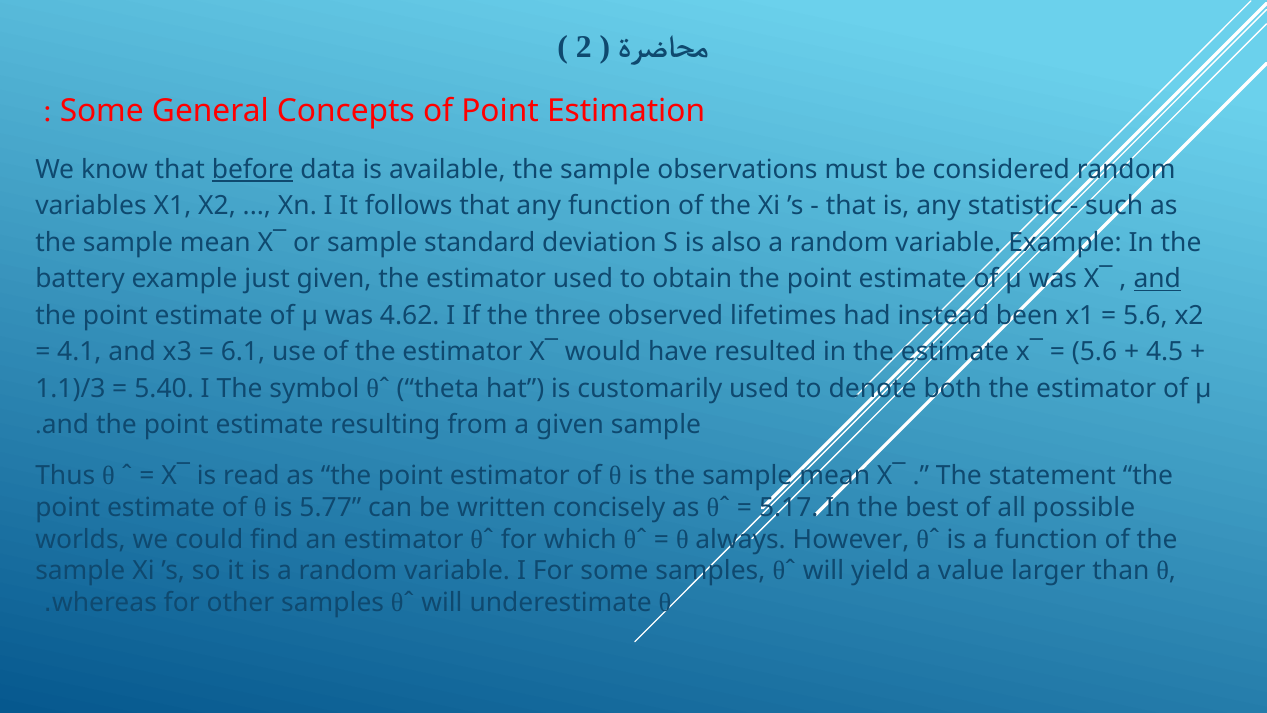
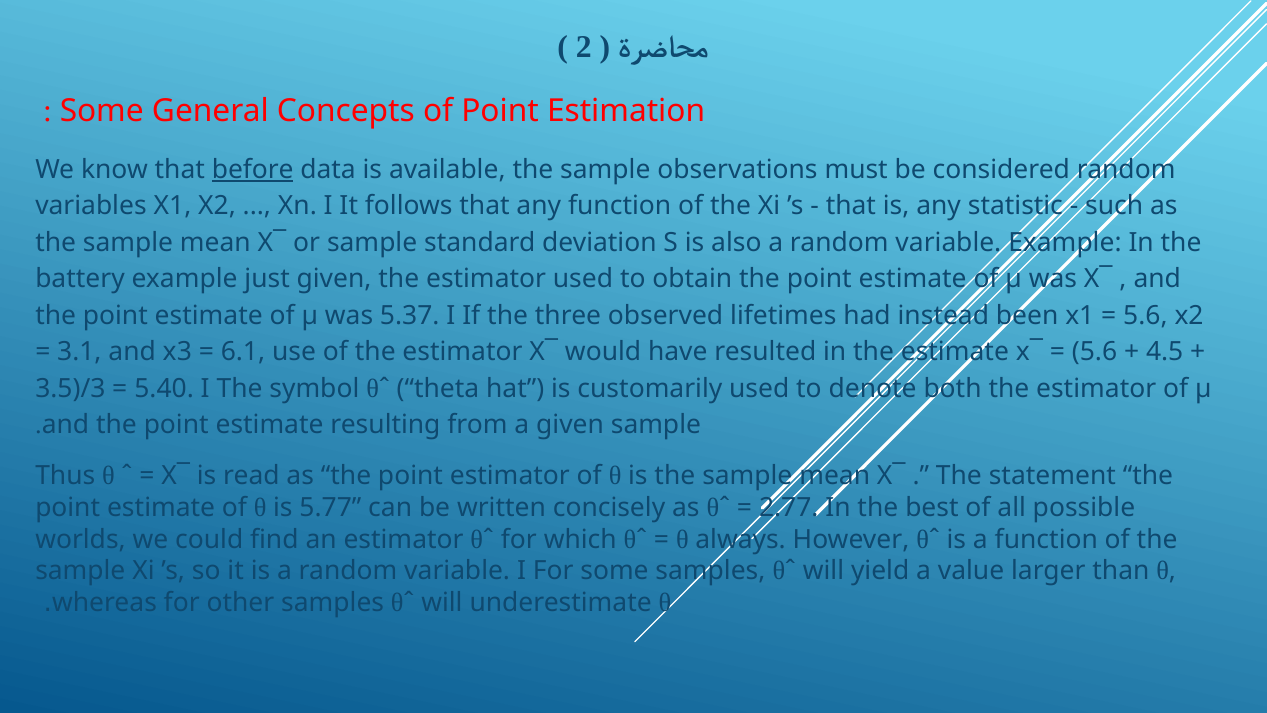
and underline: present -> none (1157, 279)
4.62: 4.62 -> 5.37 (410, 315)
4.1: 4.1 -> 3.1 (79, 352)
1.1)/3: 1.1)/3 -> 3.5)/3 (70, 388)
5.17: 5.17 -> 2.77 (789, 508)
